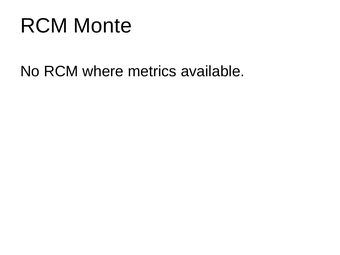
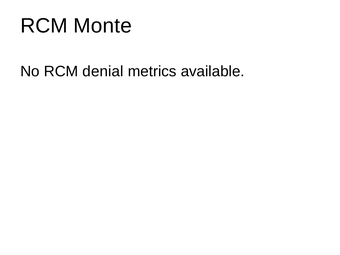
where: where -> denial (103, 71)
